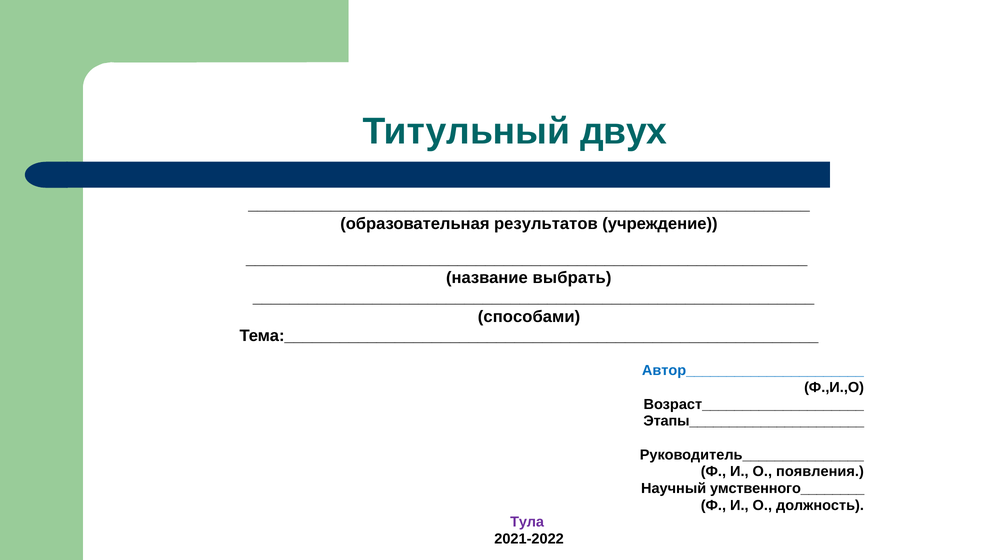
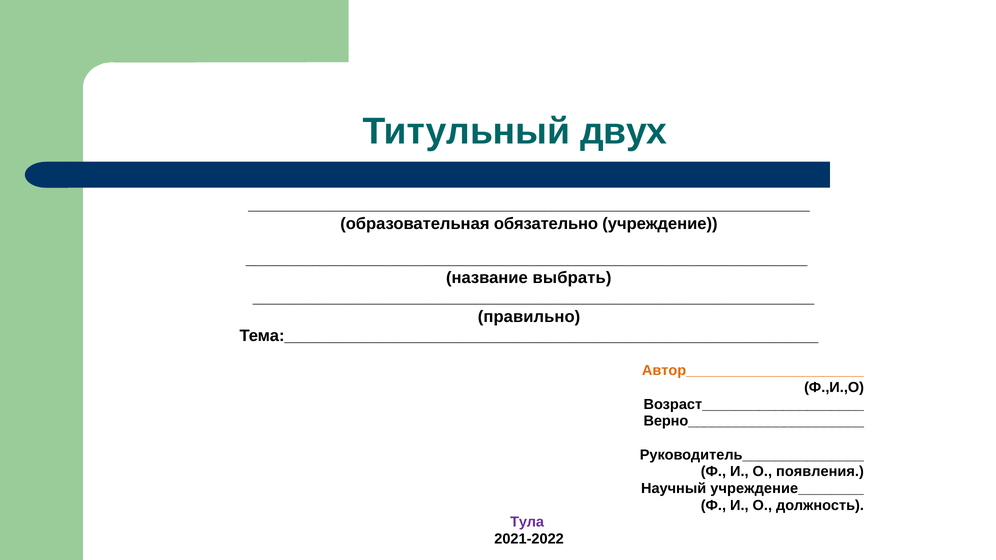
результатов: результатов -> обязательно (546, 224)
способами: способами -> правильно (529, 317)
Автор______________________ colour: blue -> orange (753, 371)
Этапы______________________: Этапы______________________ -> Верно______________________ (754, 421)
умственного________: умственного________ -> учреждение________ (787, 489)
